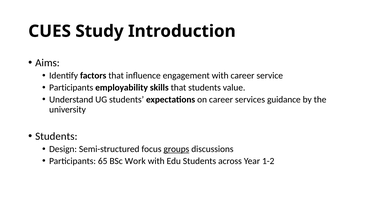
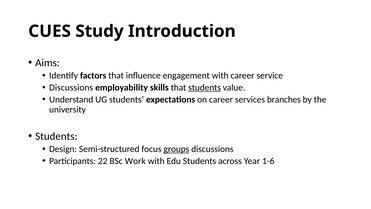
Participants: Participants -> Discussions (71, 87)
students underline: none -> present (205, 87)
guidance: guidance -> branches (284, 99)
65: 65 -> 22 (103, 161)
1-2: 1-2 -> 1-6 (268, 161)
